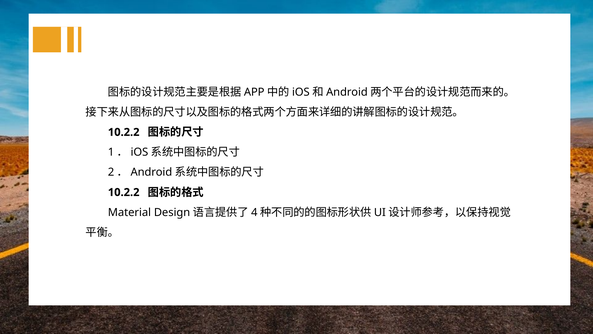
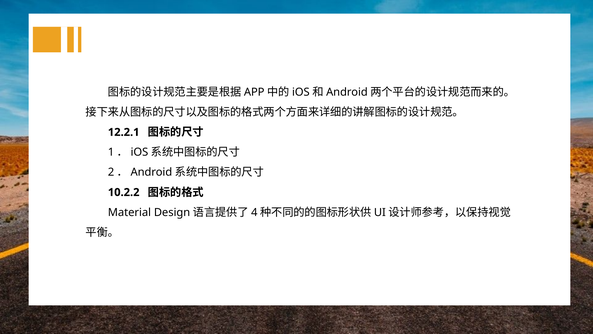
10.2.2: 10.2.2 -> 12.2.1 (124, 132)
